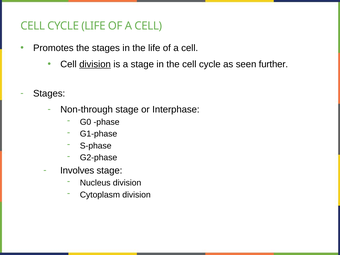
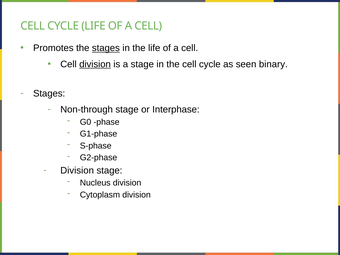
stages underline: none -> present (106, 48)
further: further -> binary (273, 64)
Involves: Involves -> Division (77, 170)
